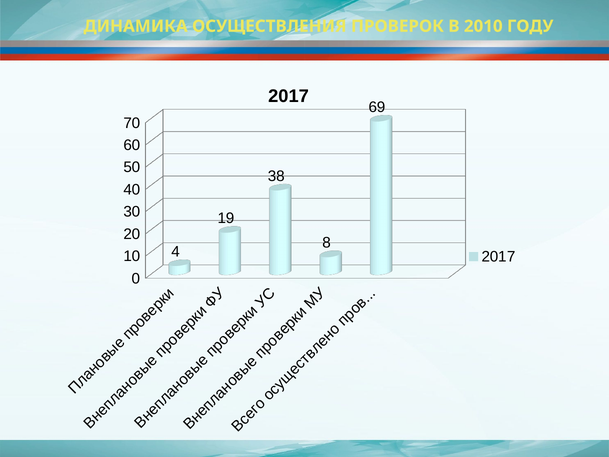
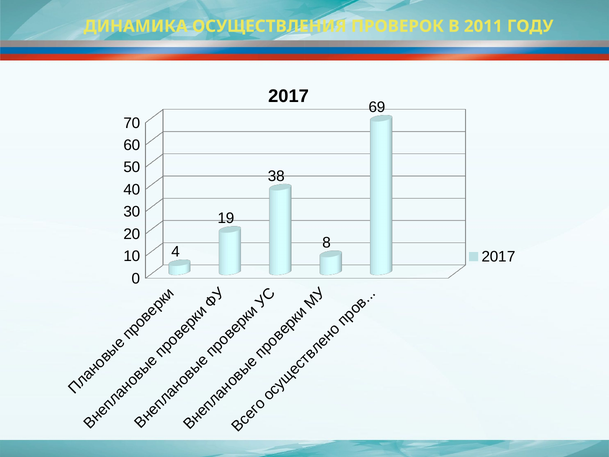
2010: 2010 -> 2011 (483, 26)
